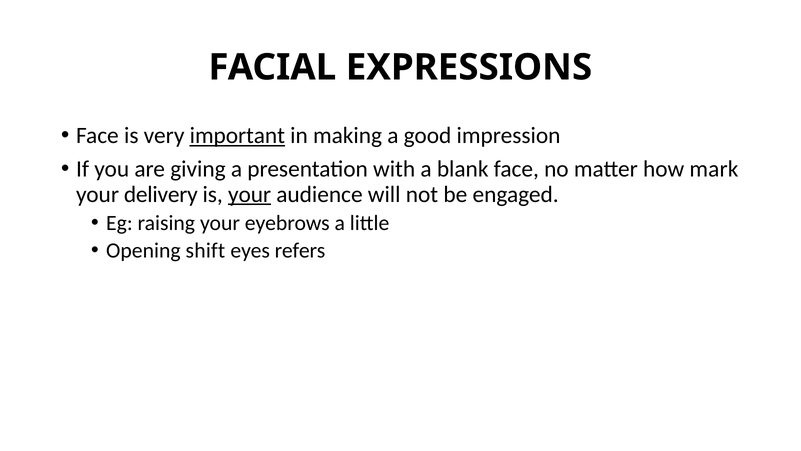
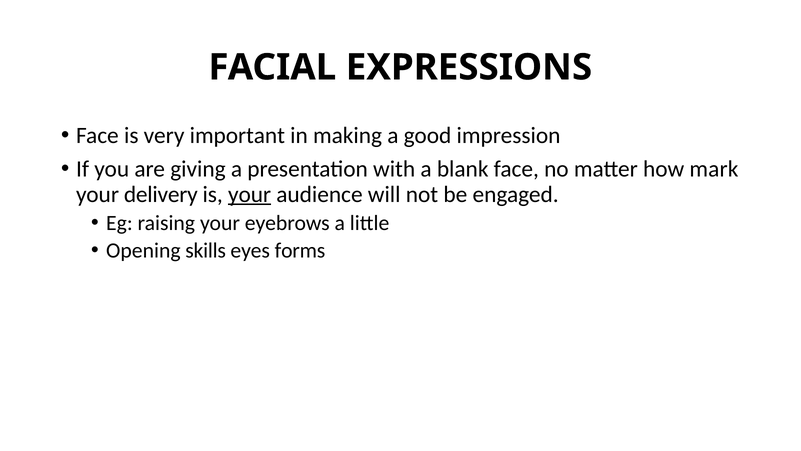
important underline: present -> none (237, 135)
shift: shift -> skills (206, 250)
refers: refers -> forms (300, 250)
